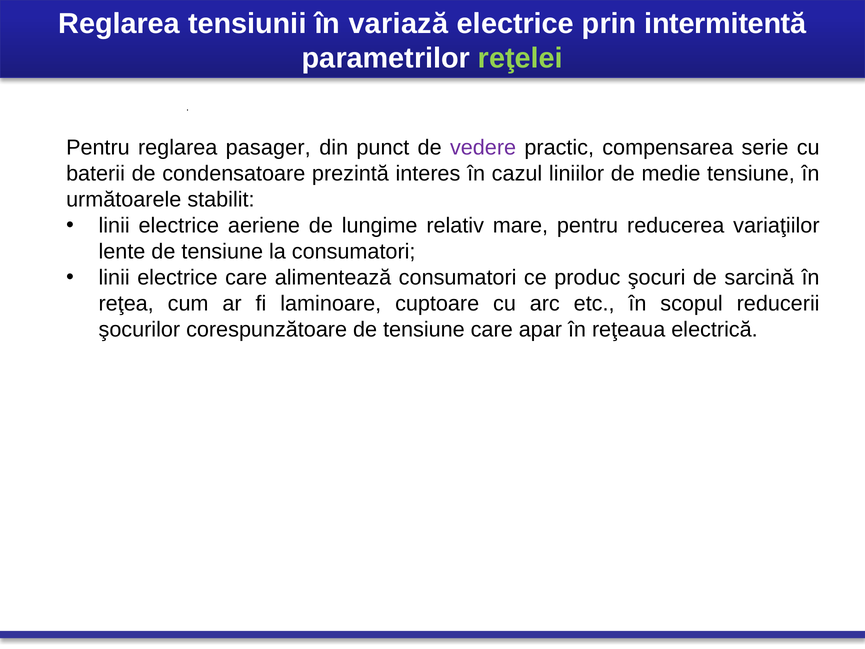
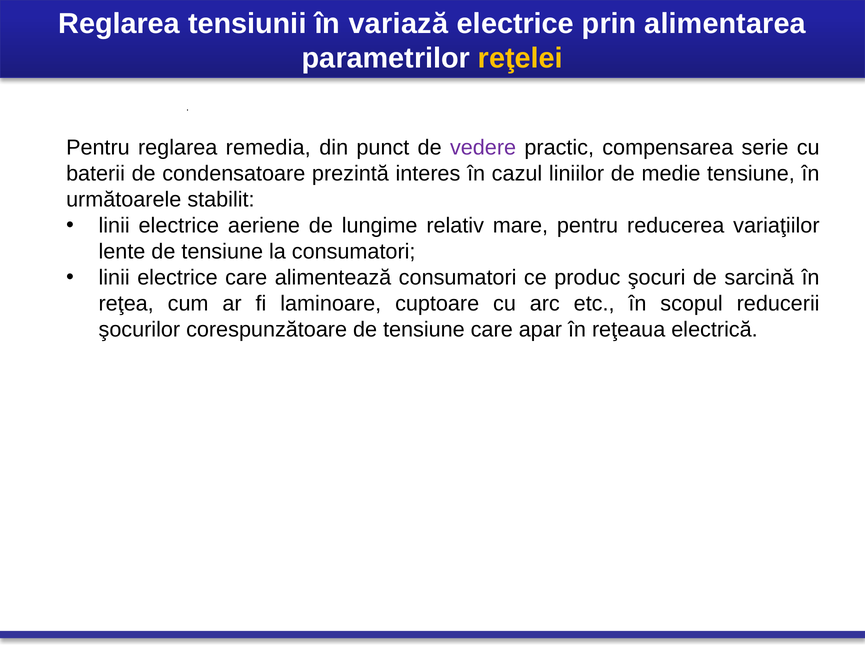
intermitentă: intermitentă -> alimentarea (725, 24)
reţelei colour: light green -> yellow (520, 58)
pasager: pasager -> remedia (268, 148)
